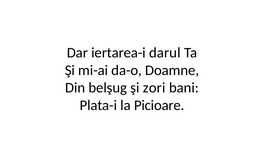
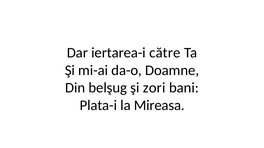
darul: darul -> către (165, 53)
Picioare: Picioare -> Mireasa (159, 106)
